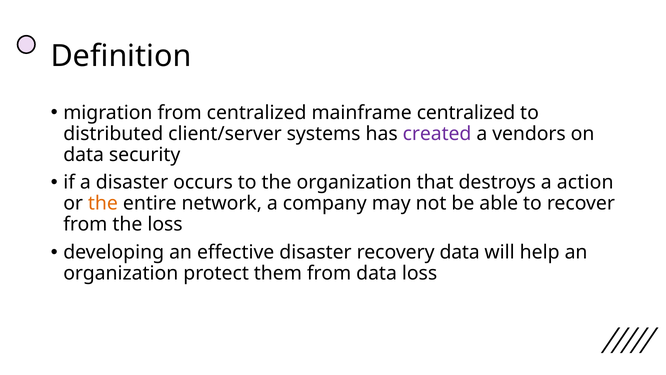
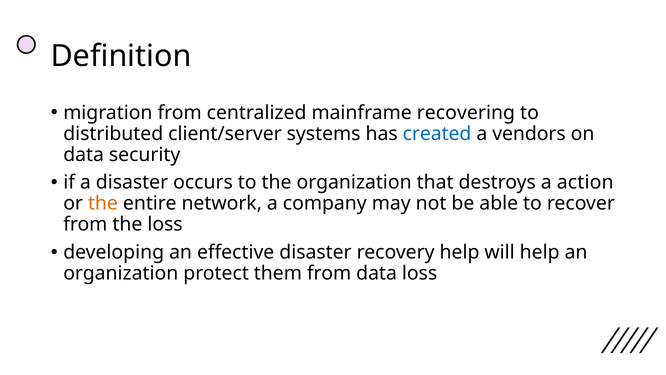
mainframe centralized: centralized -> recovering (466, 113)
created colour: purple -> blue (437, 134)
recovery data: data -> help (460, 252)
